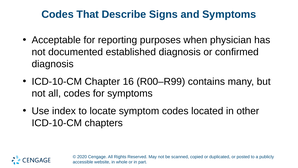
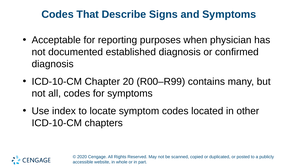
16: 16 -> 20 (128, 81)
